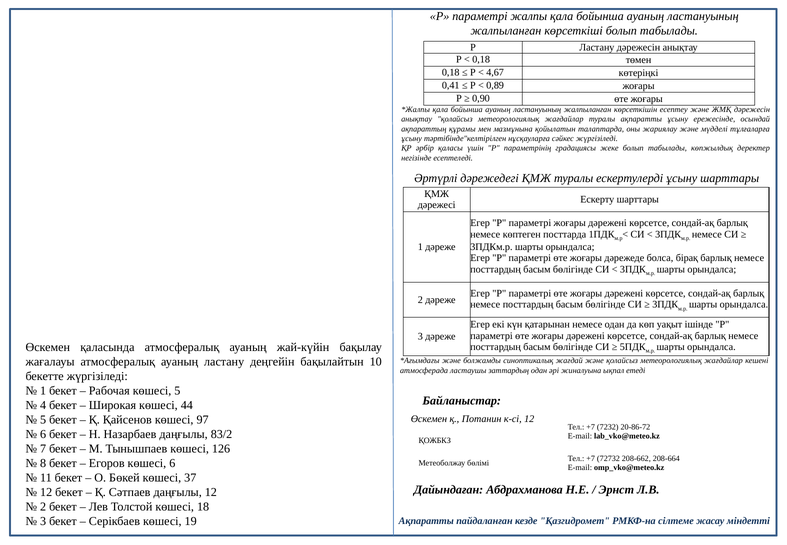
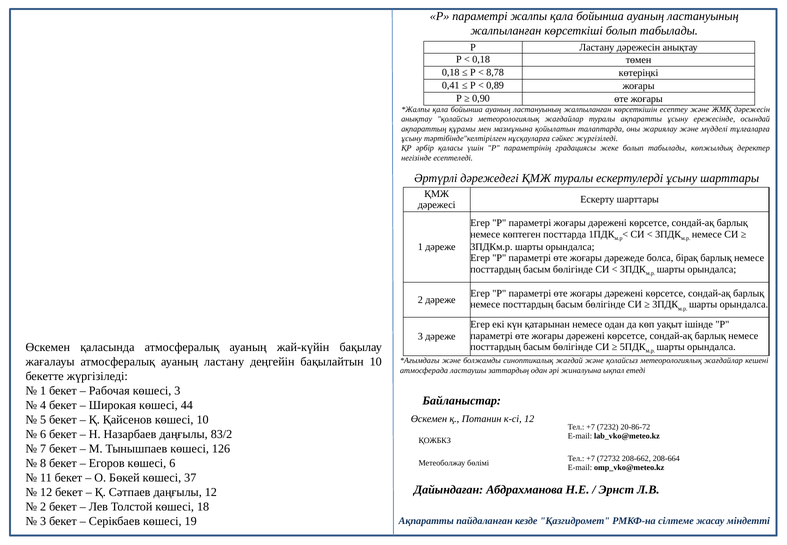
4,67: 4,67 -> 8,78 (495, 73)
көшесі 5: 5 -> 3 (177, 391)
көшесі 97: 97 -> 10 (203, 420)
